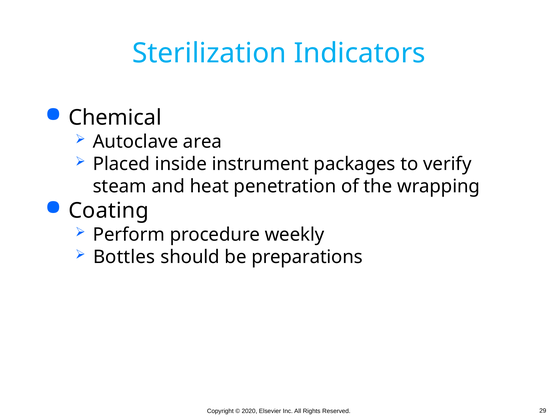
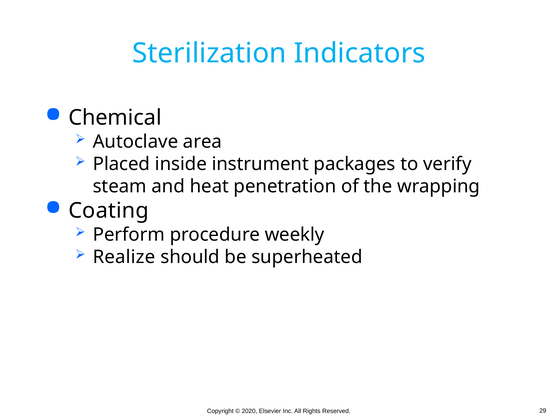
Bottles: Bottles -> Realize (124, 257)
preparations: preparations -> superheated (307, 257)
